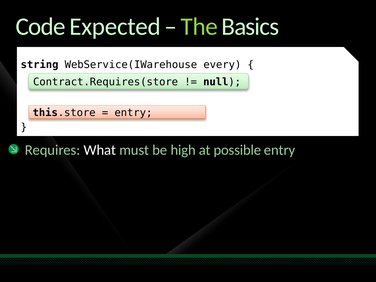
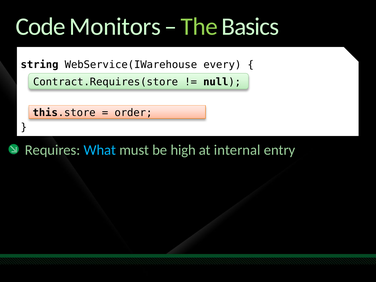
Expected: Expected -> Monitors (115, 27)
entry: entry -> order (133, 113)
What colour: white -> light blue (100, 150)
possible: possible -> internal (237, 150)
